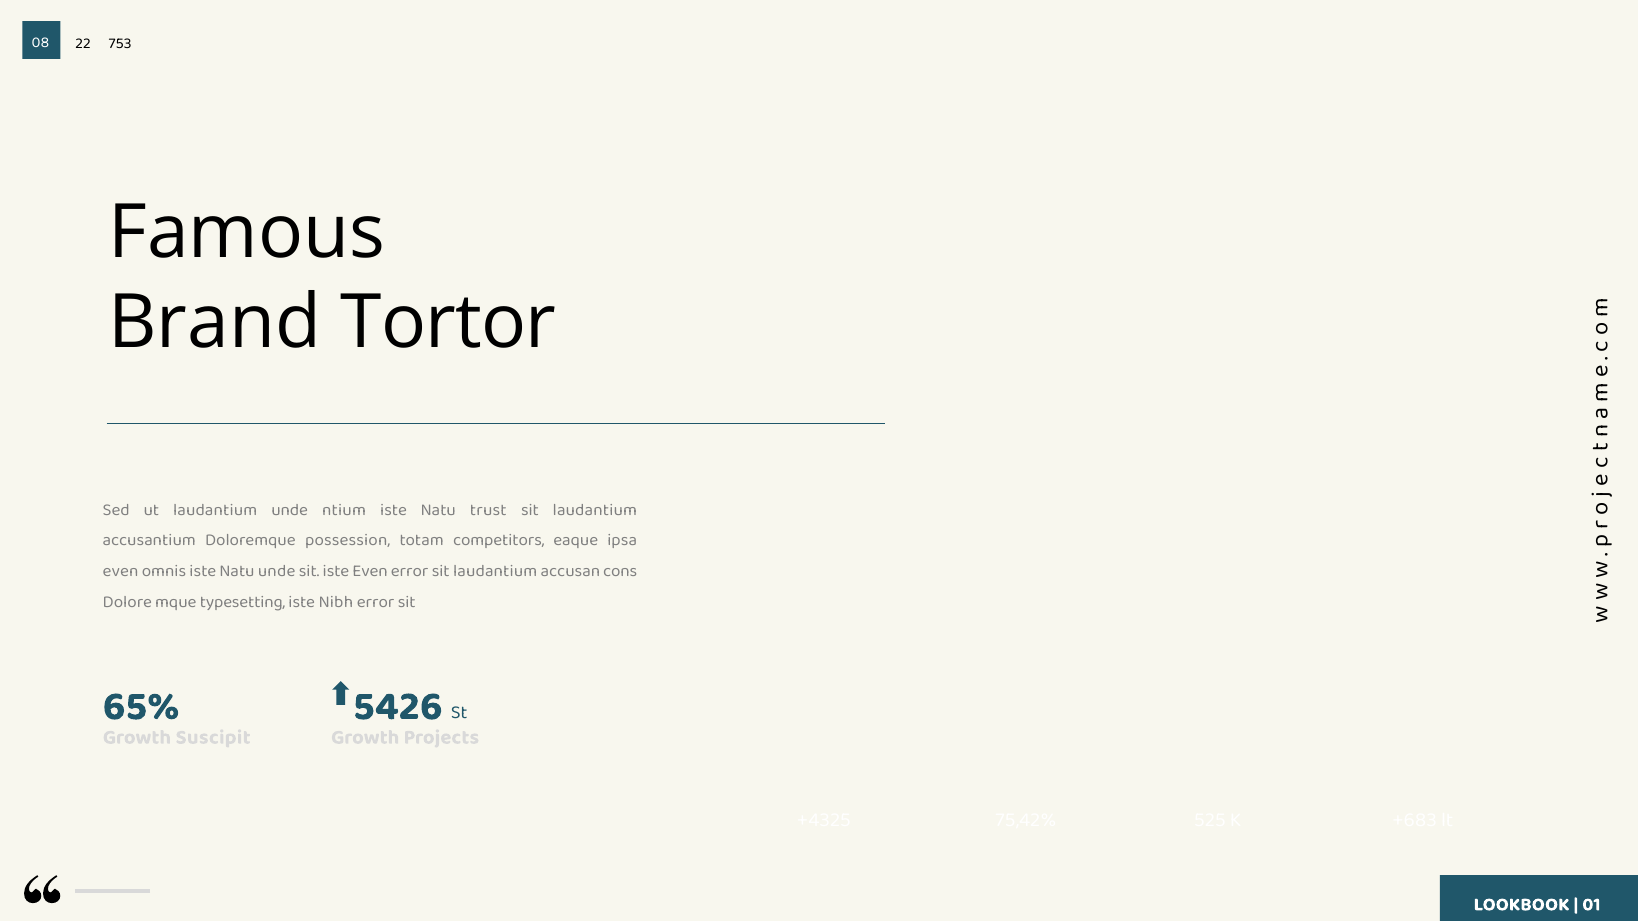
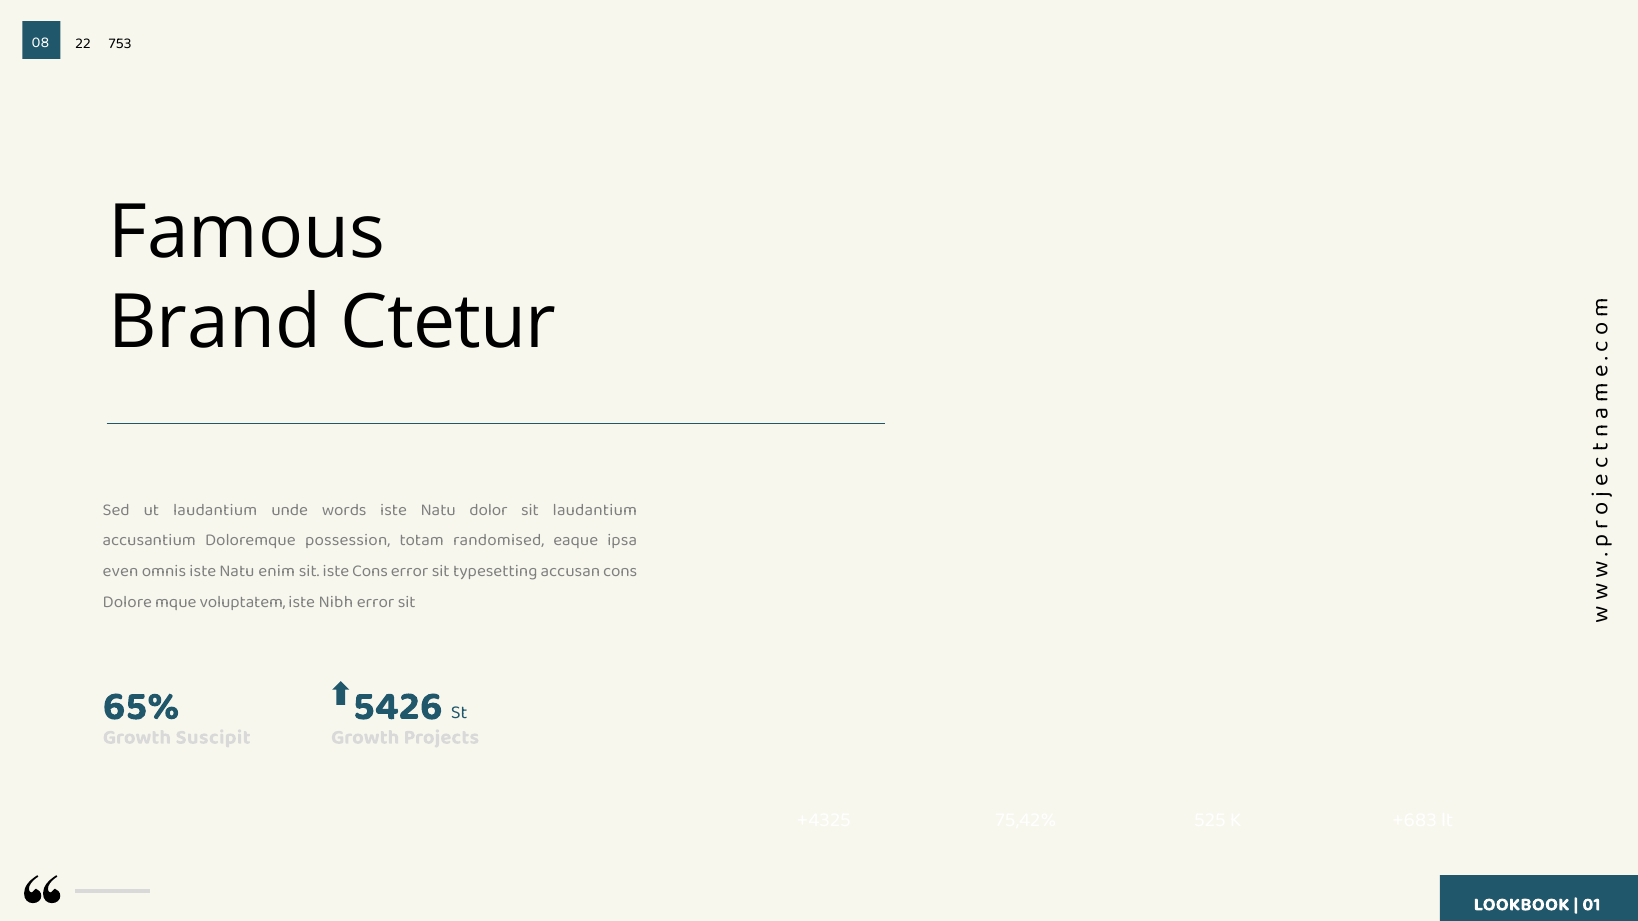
Tortor: Tortor -> Ctetur (449, 323)
ntium: ntium -> words (344, 510)
trust: trust -> dolor (489, 510)
competitors: competitors -> randomised (499, 541)
Natu unde: unde -> enim (277, 571)
iste Even: Even -> Cons (370, 571)
error sit laudantium: laudantium -> typesetting (495, 571)
typesetting: typesetting -> voluptatem (242, 602)
